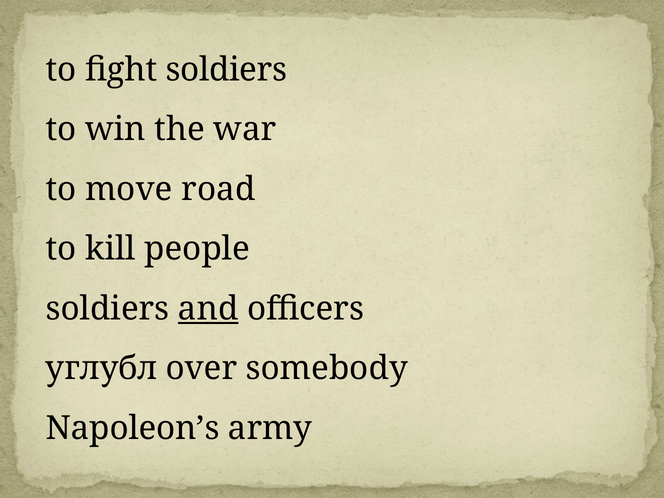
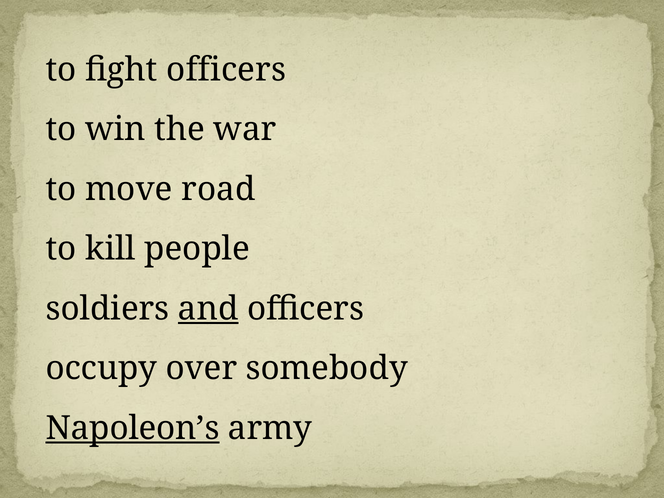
fight soldiers: soldiers -> officers (226, 70)
углубл: углубл -> occupy (101, 368)
Napoleon’s underline: none -> present (133, 428)
